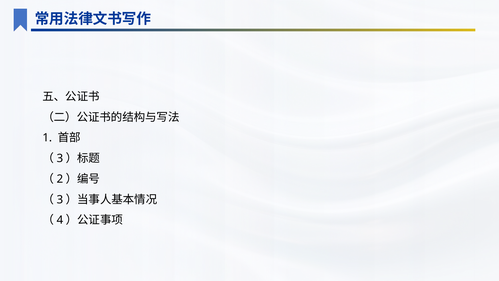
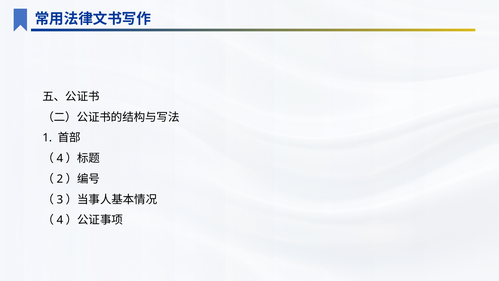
3: 3 -> 4 (60, 158)
